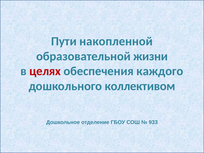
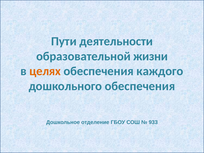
накопленной: накопленной -> деятельности (116, 41)
целях colour: red -> orange (45, 71)
дошкольного коллективом: коллективом -> обеспечения (140, 86)
